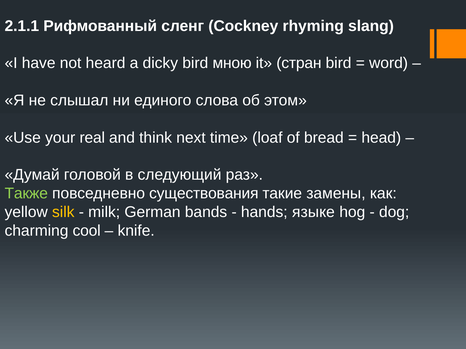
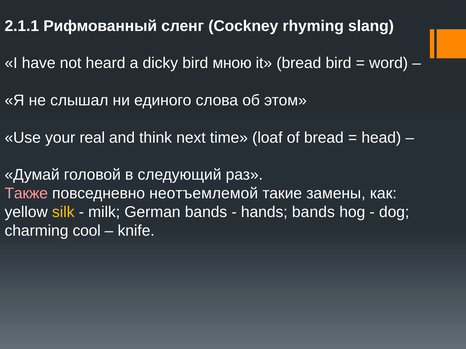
it стран: стран -> bread (299, 63)
Также colour: light green -> pink (26, 194)
существования: существования -> неотъемлемой (204, 194)
hands языке: языке -> bands (313, 212)
